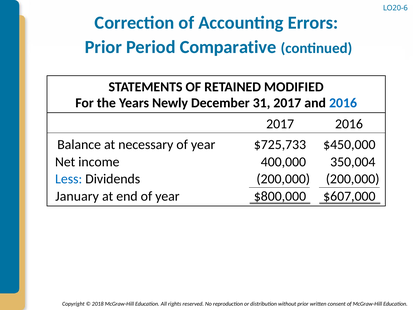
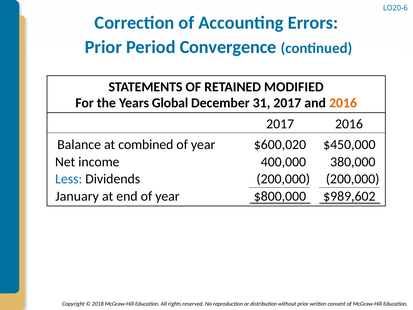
Comparative: Comparative -> Convergence (228, 47)
Newly: Newly -> Global (170, 103)
2016 colour: blue -> orange (343, 103)
necessary: necessary -> combined (146, 145)
$725,733: $725,733 -> $600,020 (280, 145)
350,004: 350,004 -> 380,000 (353, 162)
$607,000: $607,000 -> $989,602 (349, 196)
